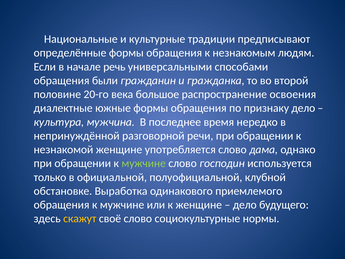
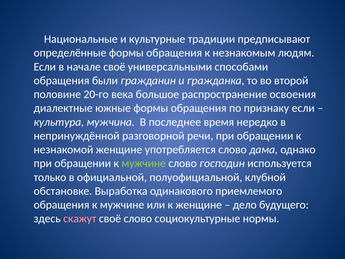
начале речь: речь -> своё (114, 67)
признаку дело: дело -> если (303, 108)
скажут colour: yellow -> pink (80, 218)
